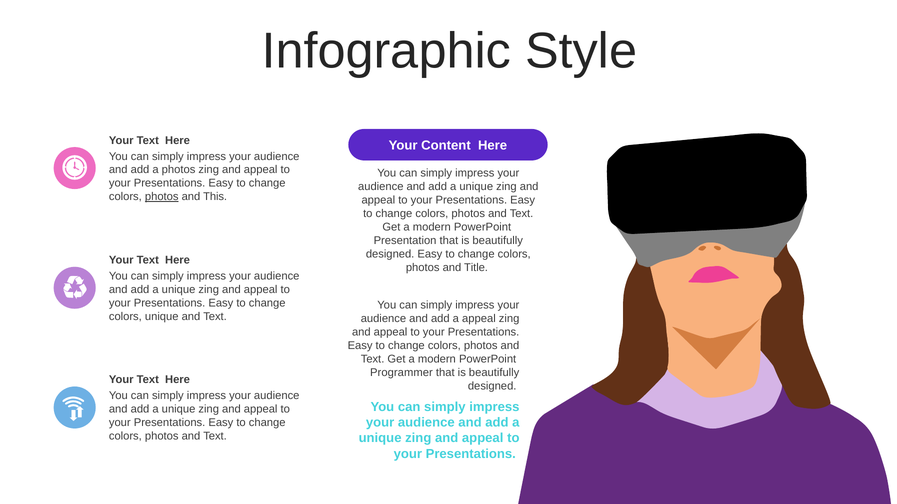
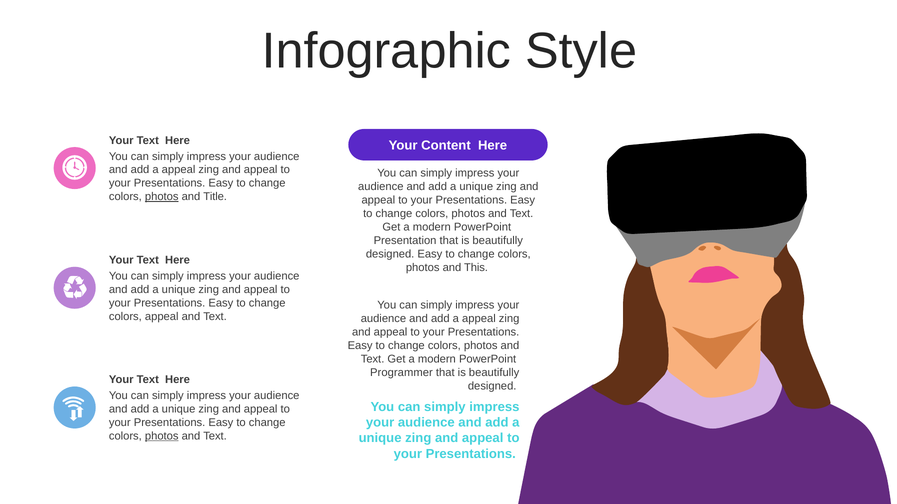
photos: photos -> appeal (179, 170)
This: This -> Title (215, 197)
Title: Title -> This (476, 268)
colors unique: unique -> appeal (162, 317)
photos underline: none -> present (162, 437)
